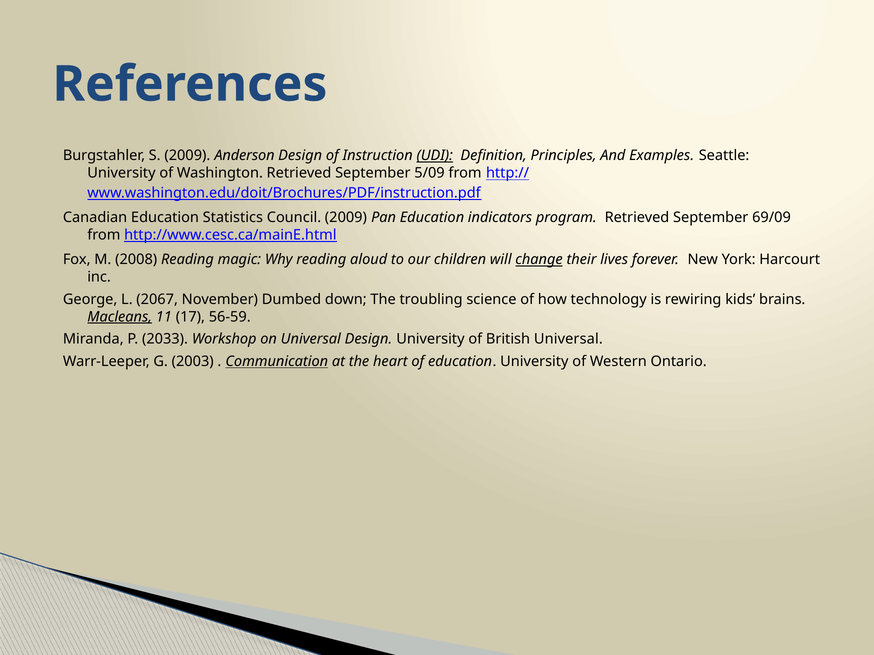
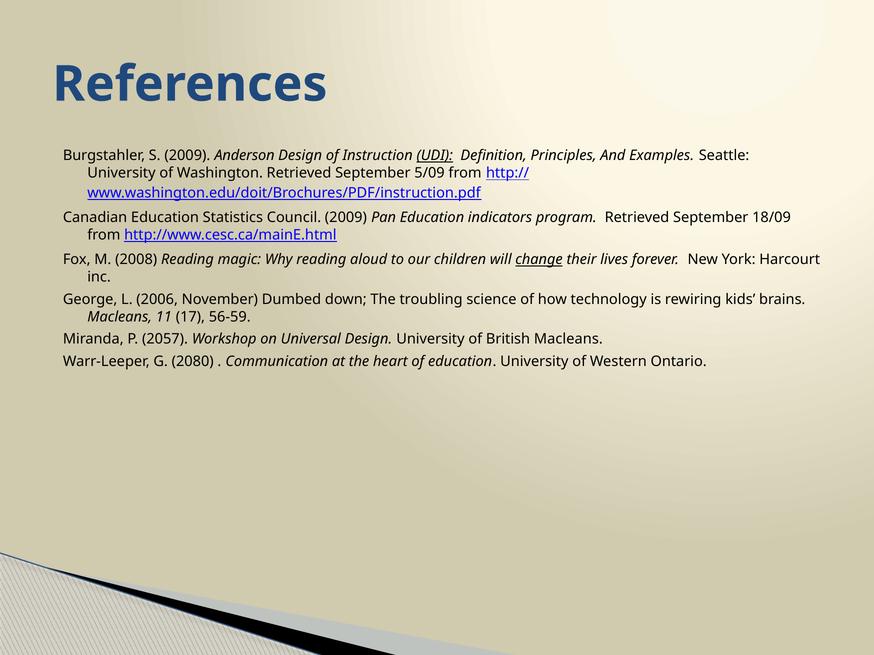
69/09: 69/09 -> 18/09 (771, 218)
2067: 2067 -> 2006 (157, 300)
Macleans underline: present -> none (120, 317)
2033: 2033 -> 2057 (165, 339)
British Universal: Universal -> Macleans (568, 339)
2003: 2003 -> 2080 (193, 362)
Communication underline: present -> none (277, 362)
